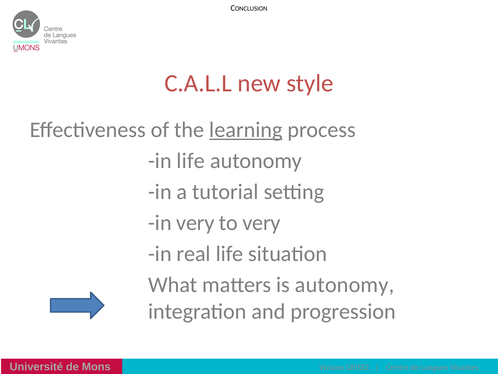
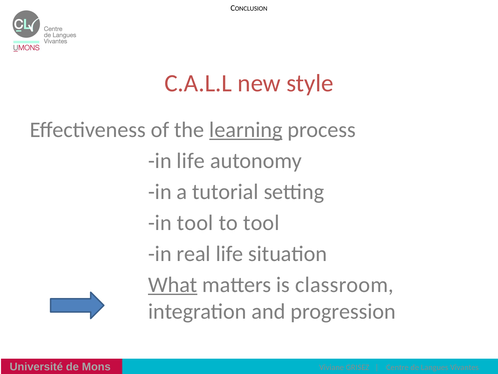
in very: very -> tool (195, 223)
to very: very -> tool (261, 223)
What underline: none -> present (173, 285)
is autonomy: autonomy -> classroom (345, 285)
